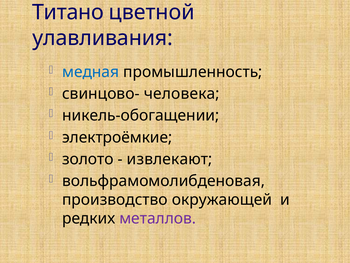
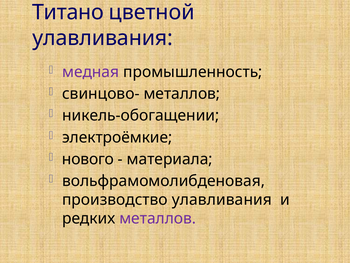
медная colour: blue -> purple (91, 72)
свинцово- человека: человека -> металлов (182, 94)
золото: золото -> нового (88, 159)
извлекают: извлекают -> материала (170, 159)
производство окружающей: окружающей -> улавливания (222, 199)
